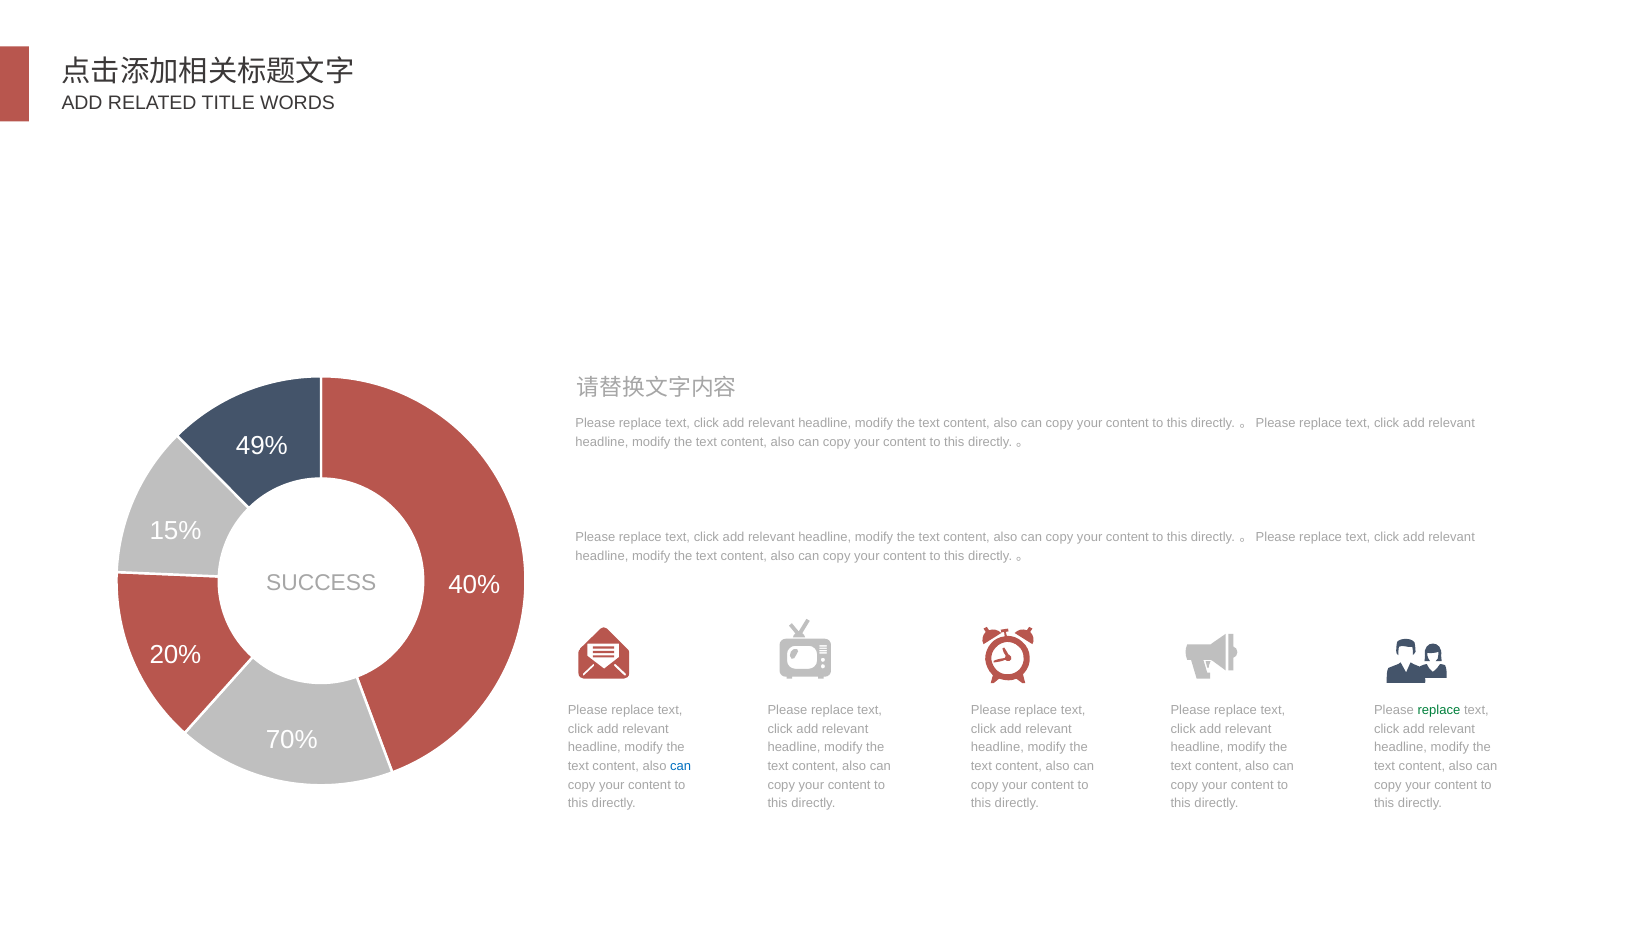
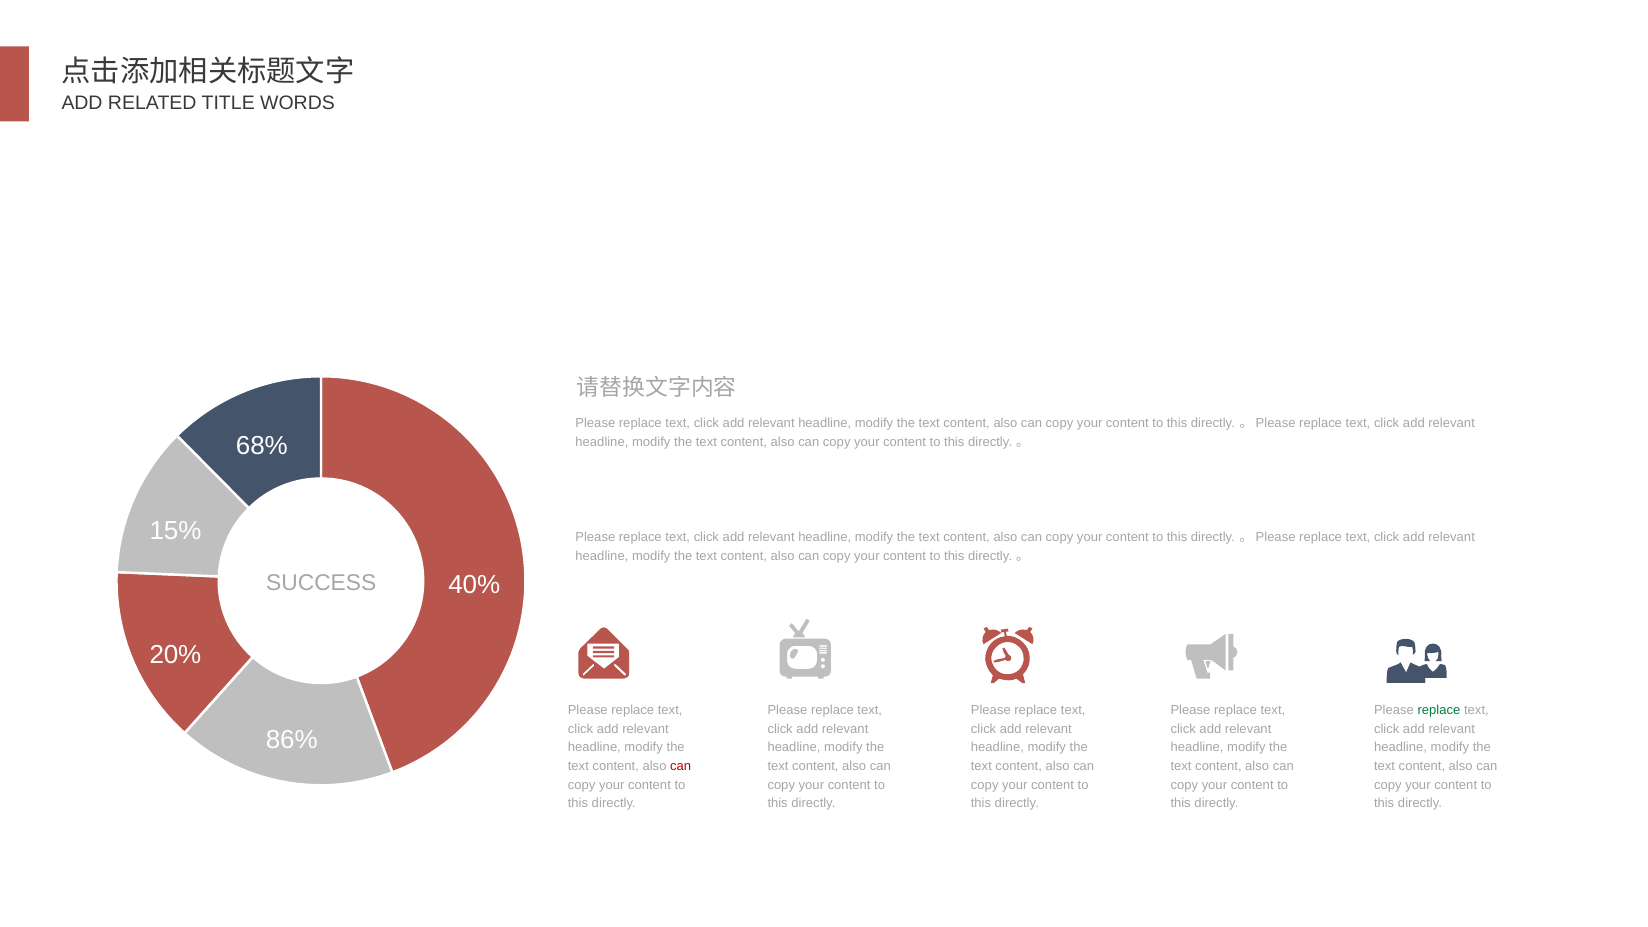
49%: 49% -> 68% (262, 446)
70%: 70% -> 86% (292, 740)
can colour: blue -> red (681, 766)
